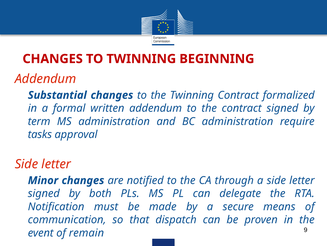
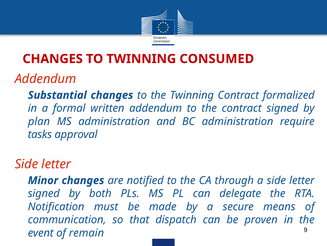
BEGINNING: BEGINNING -> CONSUMED (217, 59)
term: term -> plan (39, 121)
